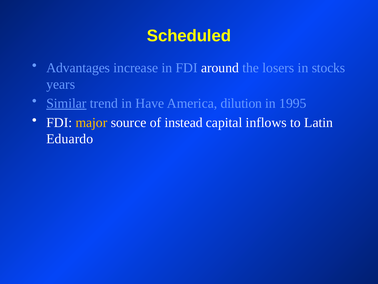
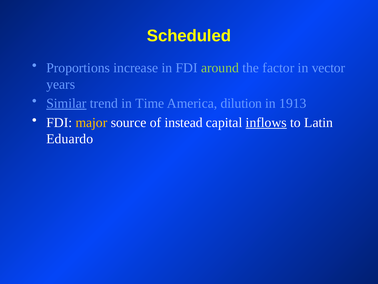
Advantages: Advantages -> Proportions (78, 68)
around colour: white -> light green (220, 68)
losers: losers -> factor (278, 68)
stocks: stocks -> vector (328, 68)
Have: Have -> Time (150, 103)
1995: 1995 -> 1913 (293, 103)
inflows underline: none -> present (266, 122)
